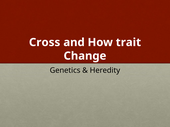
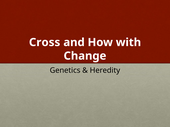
trait: trait -> with (128, 43)
